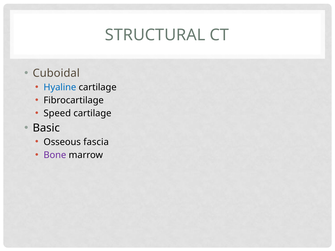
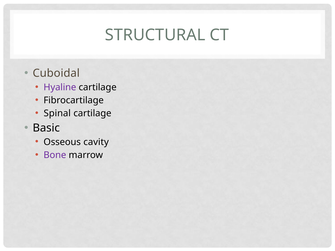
Hyaline colour: blue -> purple (60, 87)
Speed: Speed -> Spinal (57, 113)
fascia: fascia -> cavity (96, 142)
